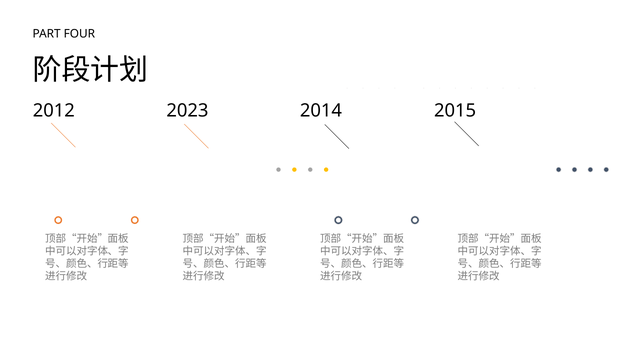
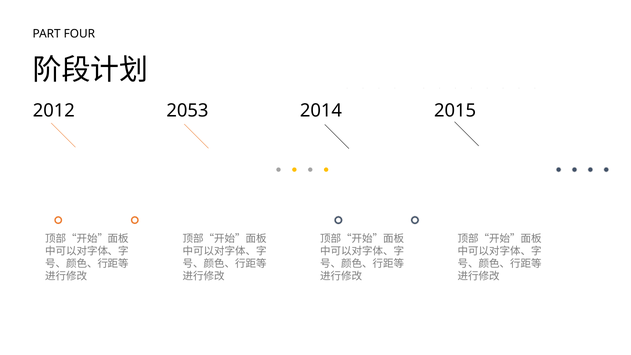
2023: 2023 -> 2053 (187, 111)
